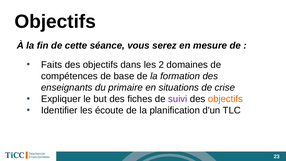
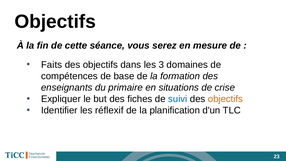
2: 2 -> 3 (161, 65)
suivi colour: purple -> blue (178, 99)
écoute: écoute -> réflexif (109, 110)
